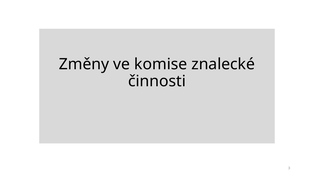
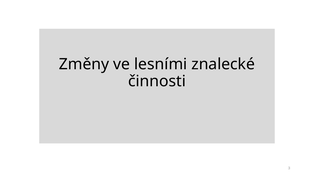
komise: komise -> lesními (161, 64)
